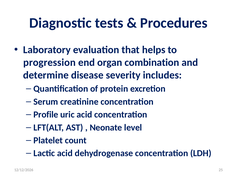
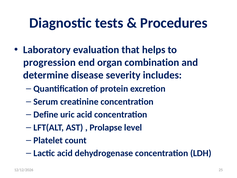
Profile: Profile -> Define (46, 114)
Neonate: Neonate -> Prolapse (106, 127)
